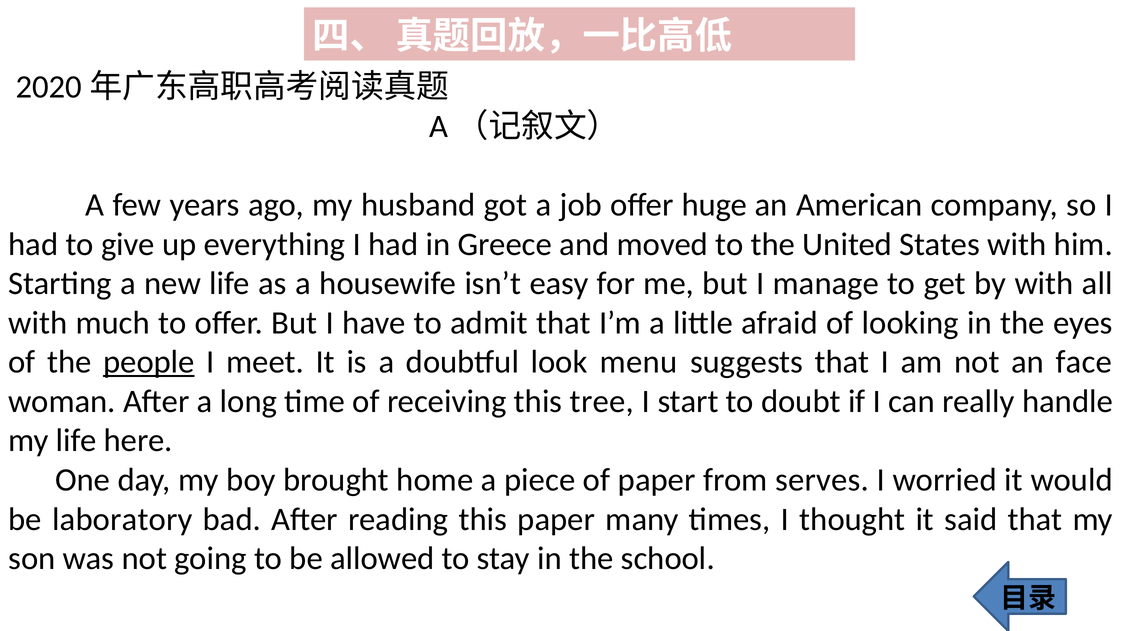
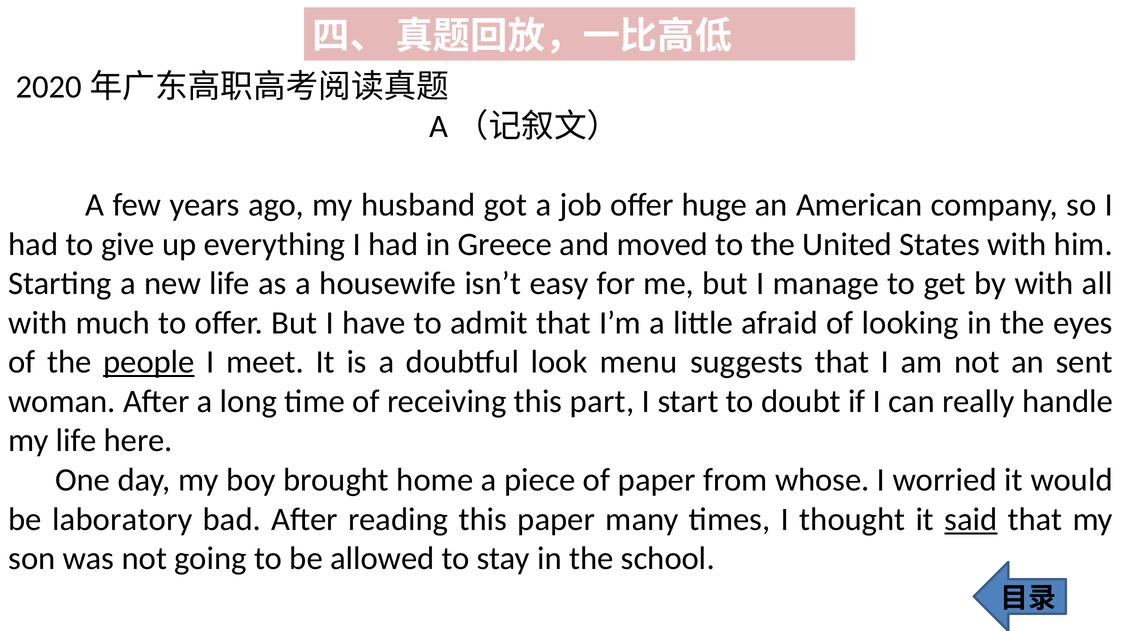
face: face -> sent (1084, 362)
tree: tree -> part (602, 401)
serves: serves -> whose (822, 480)
said underline: none -> present (971, 519)
